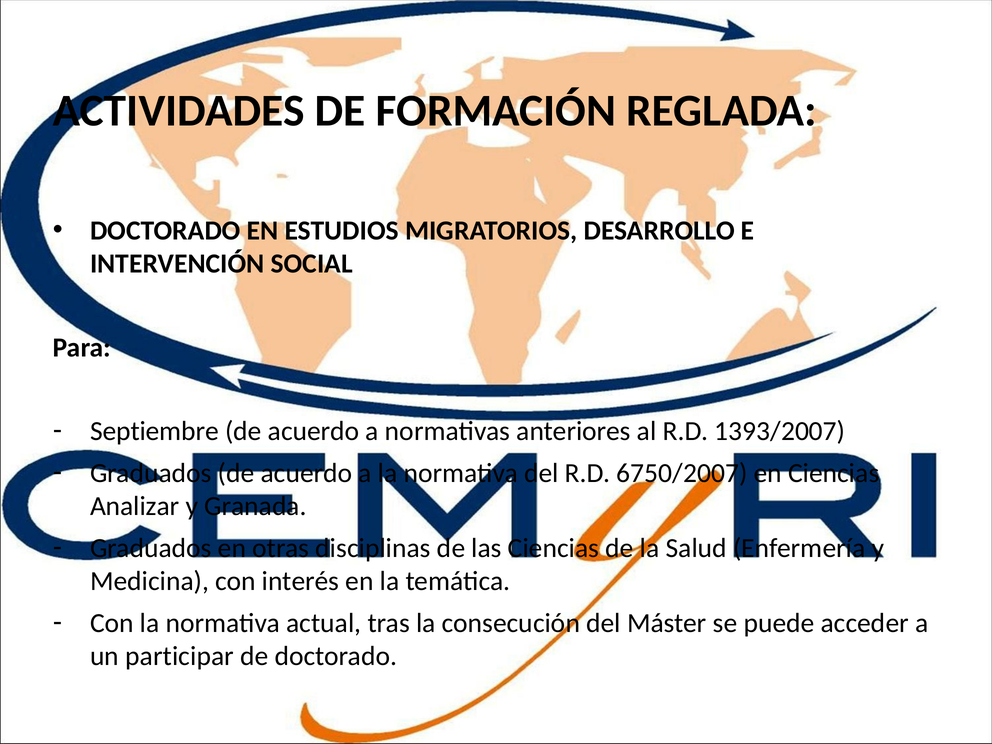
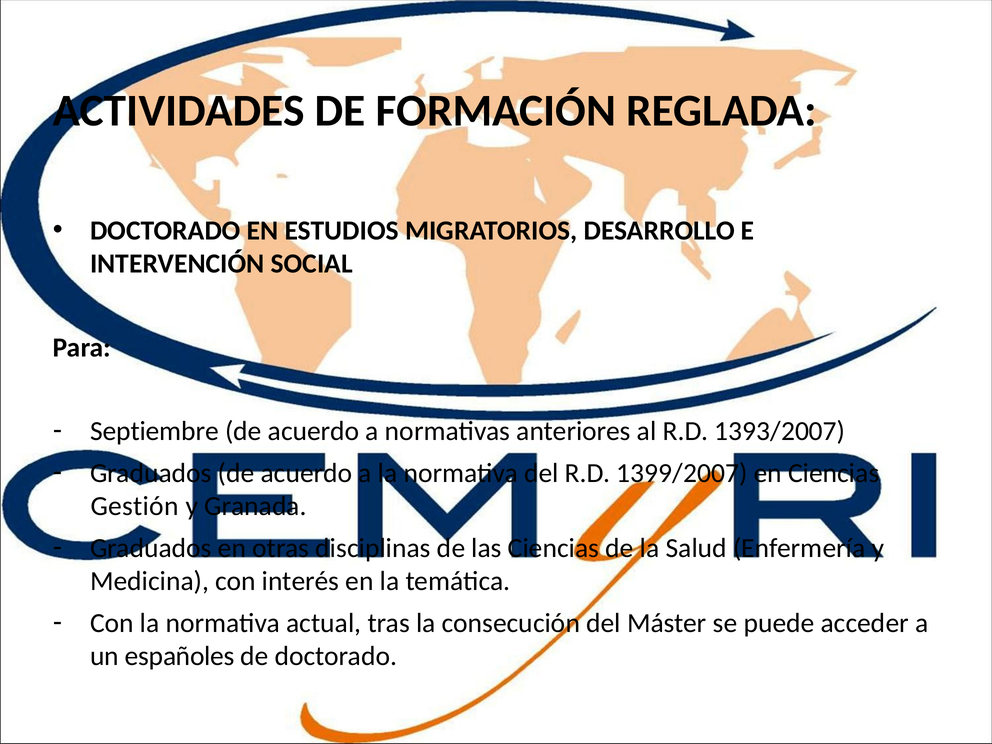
6750/2007: 6750/2007 -> 1399/2007 (682, 473)
Analizar: Analizar -> Gestión (135, 506)
participar: participar -> españoles (180, 656)
